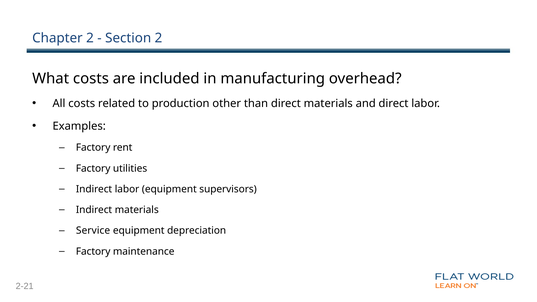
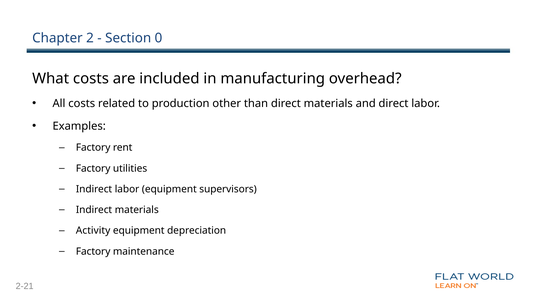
Section 2: 2 -> 0 (158, 38)
Service: Service -> Activity (93, 231)
